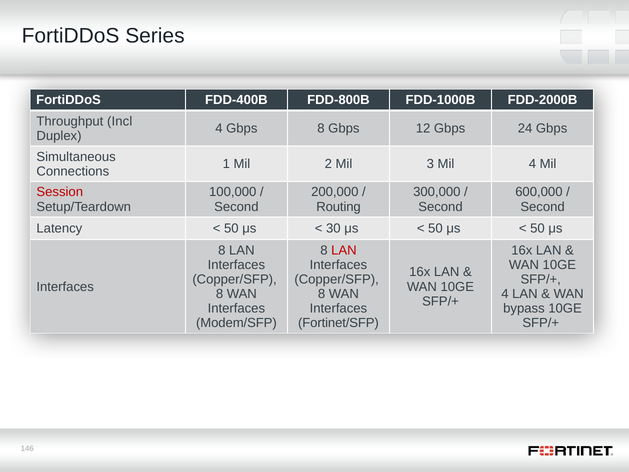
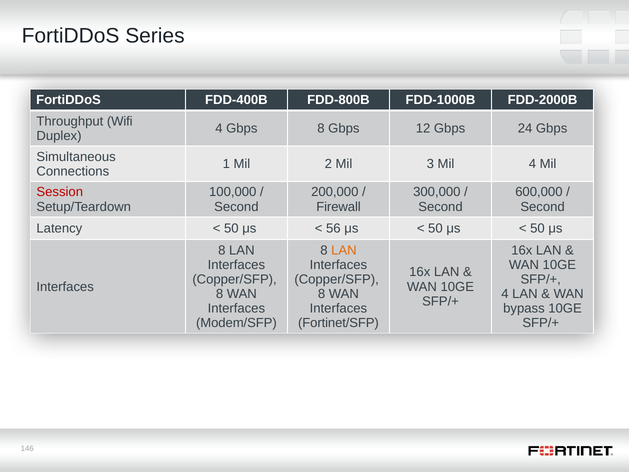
Incl: Incl -> Wifi (120, 121)
Routing: Routing -> Firewall (339, 207)
30: 30 -> 56 (333, 228)
LAN colour: red -> orange (344, 250)
